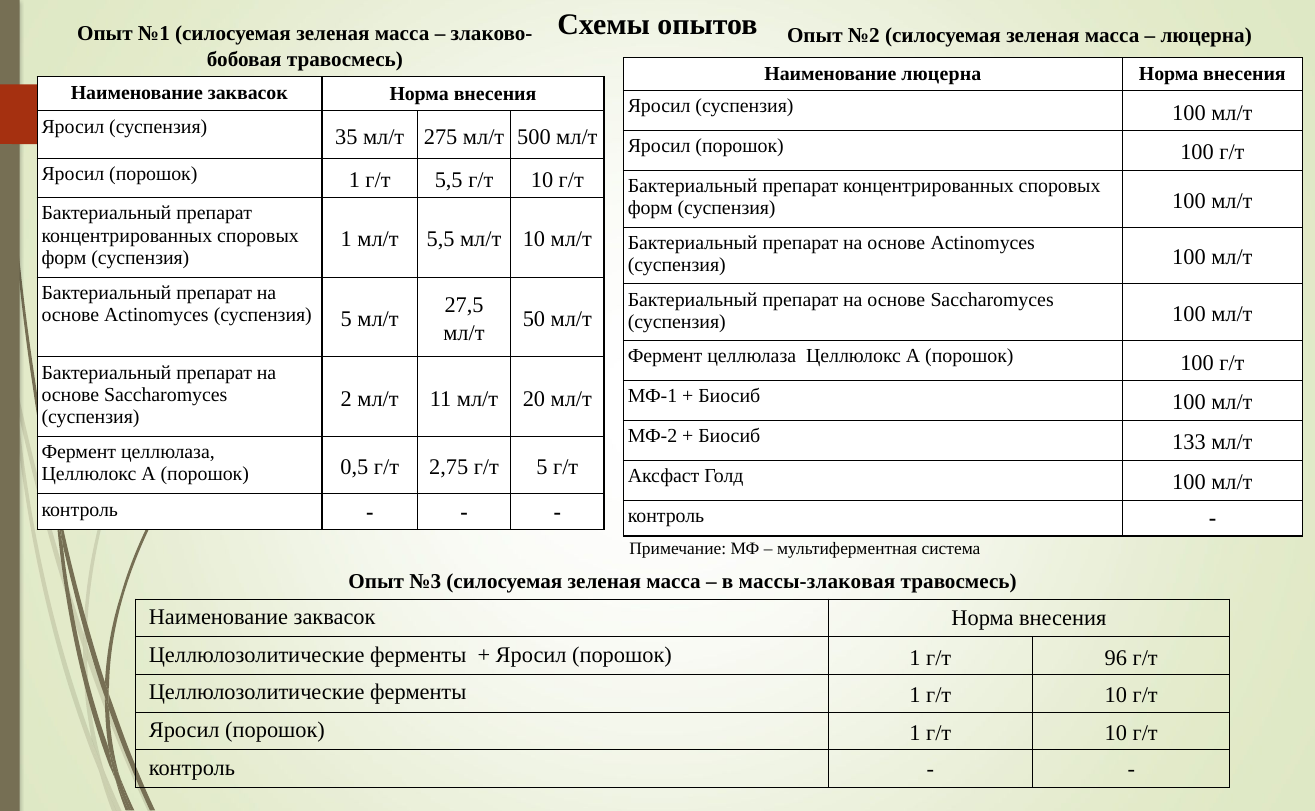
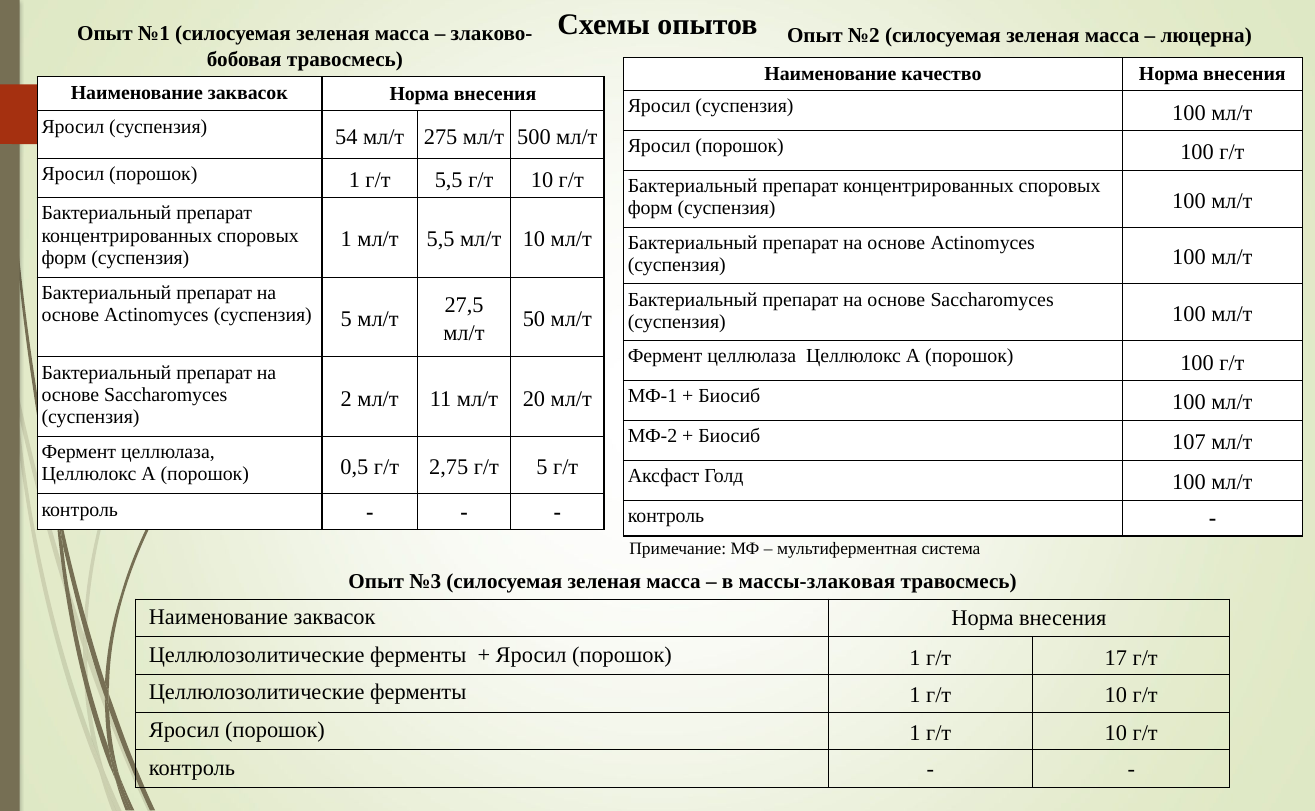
Наименование люцерна: люцерна -> качество (941, 73)
35: 35 -> 54 (346, 137)
133: 133 -> 107 (1189, 442)
96: 96 -> 17 (1116, 657)
